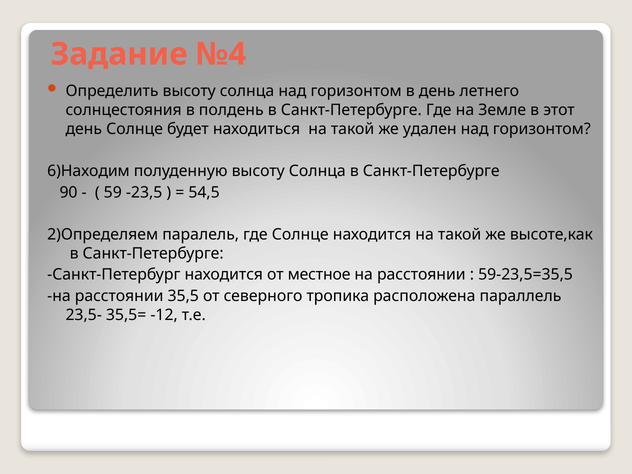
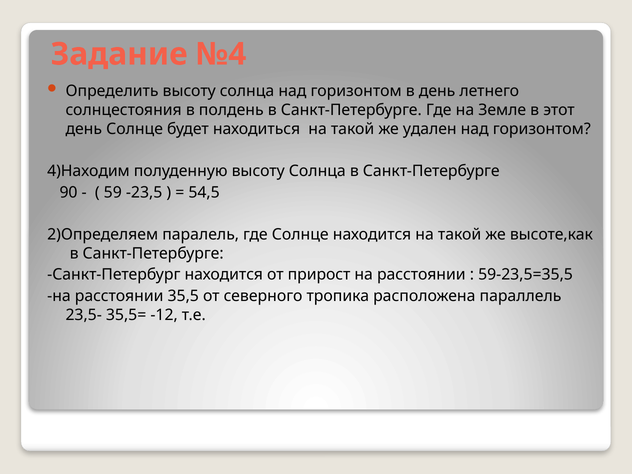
6)Находим: 6)Находим -> 4)Находим (88, 171)
местное: местное -> прирост (319, 275)
